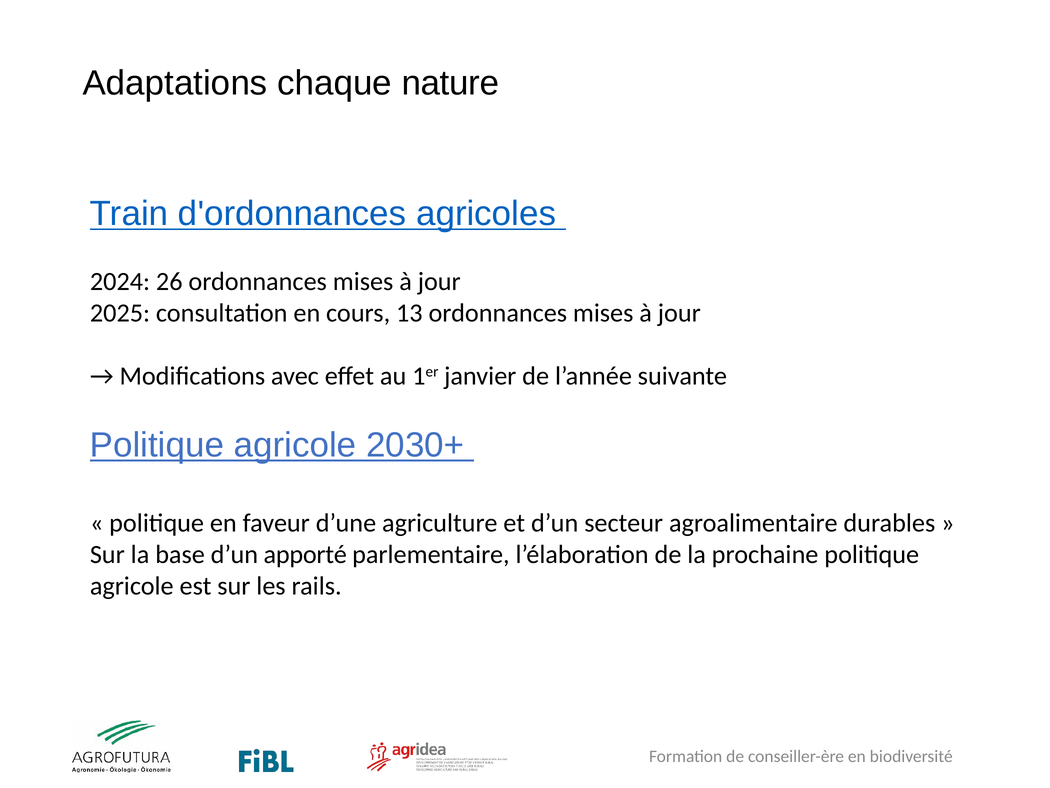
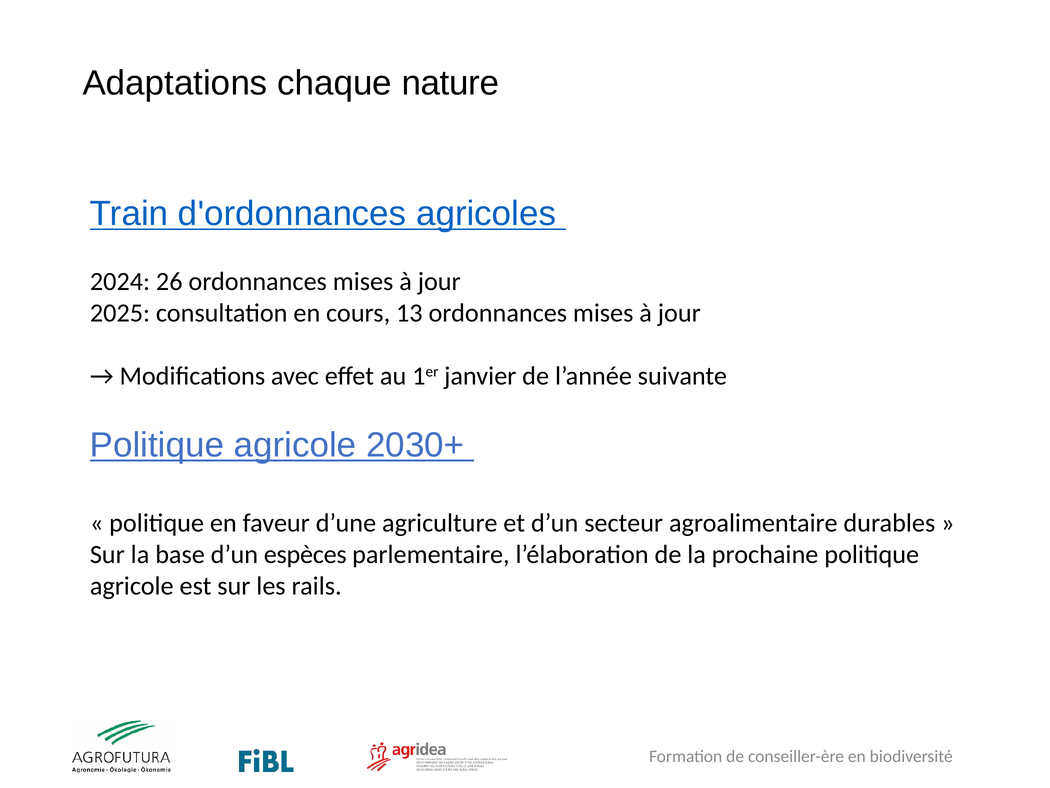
apporté: apporté -> espèces (305, 554)
